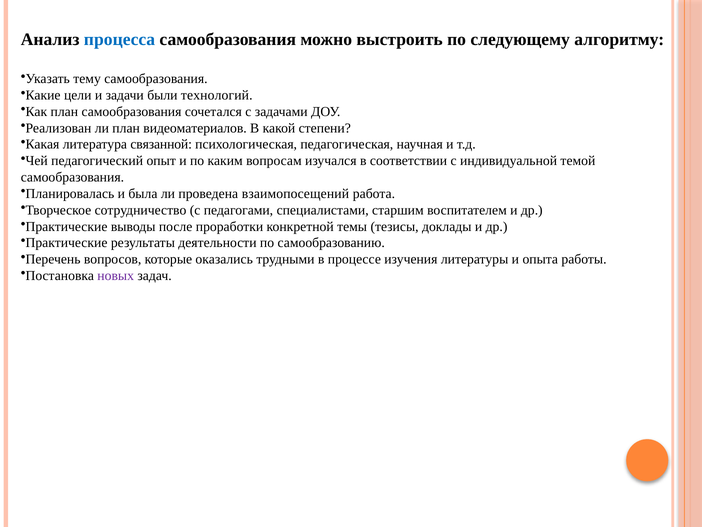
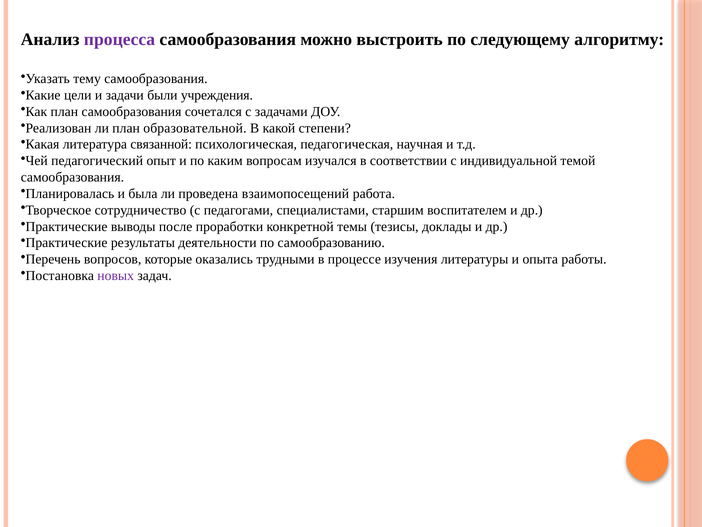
процесса colour: blue -> purple (119, 39)
технологий: технологий -> учреждения (217, 95)
видеоматериалов: видеоматериалов -> образовательной (195, 128)
